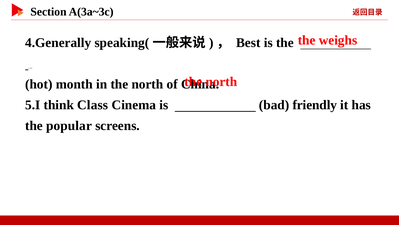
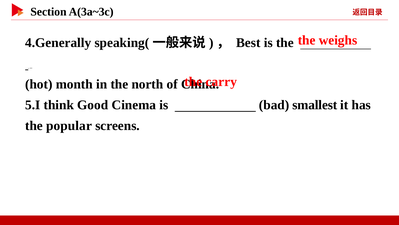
north: north -> carry (221, 82)
Class: Class -> Good (93, 105)
friendly: friendly -> smallest (315, 105)
